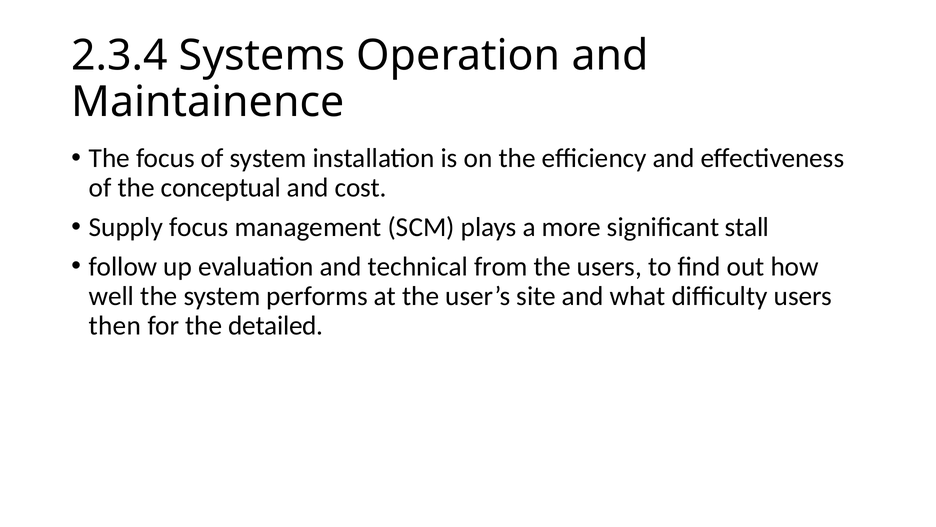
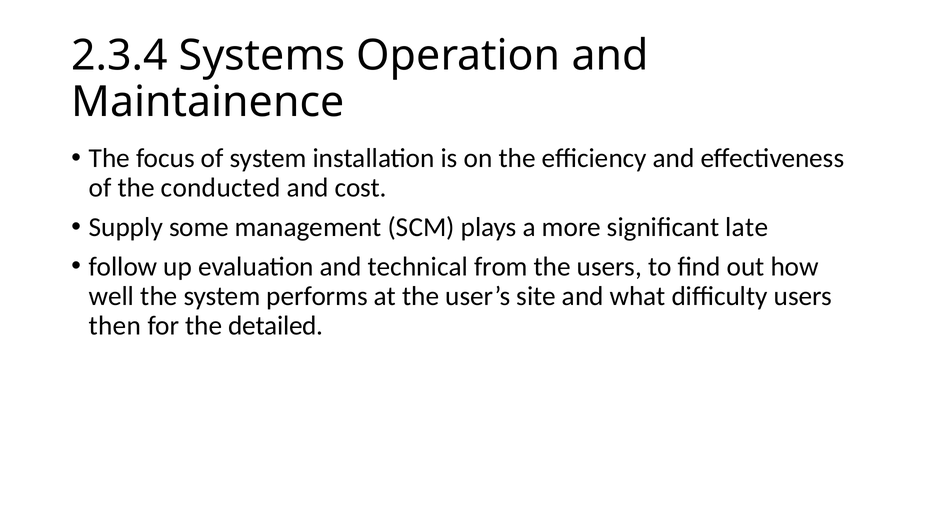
conceptual: conceptual -> conducted (221, 188)
Supply focus: focus -> some (199, 227)
stall: stall -> late (747, 227)
